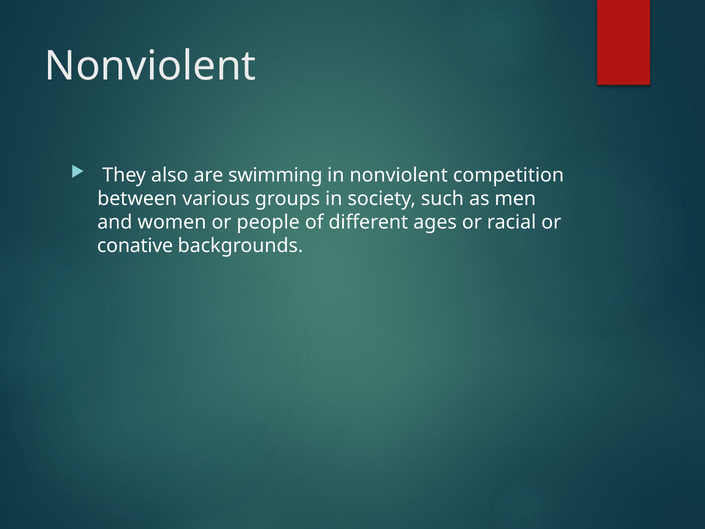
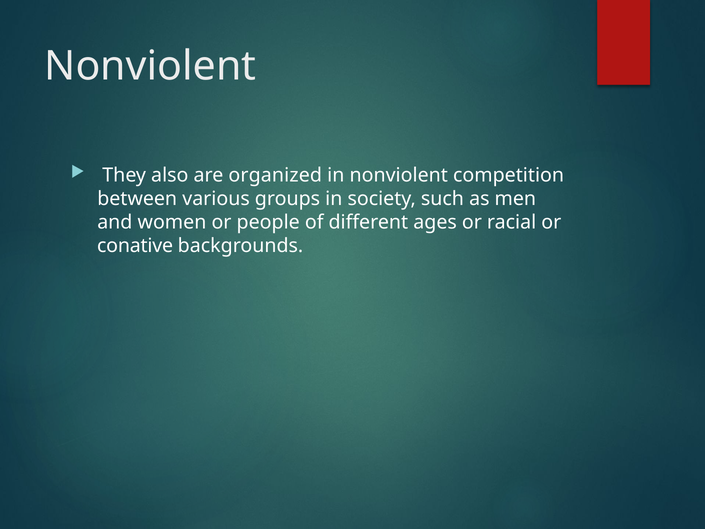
swimming: swimming -> organized (275, 175)
